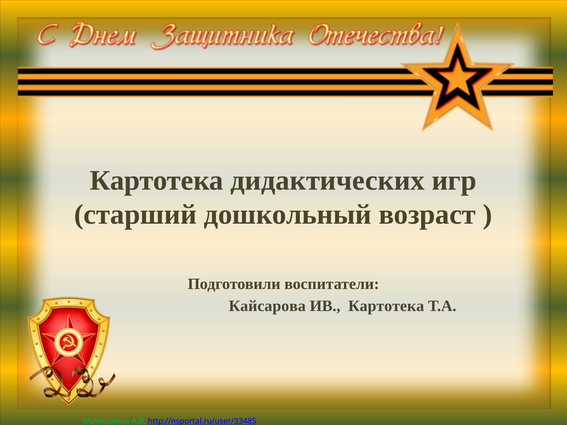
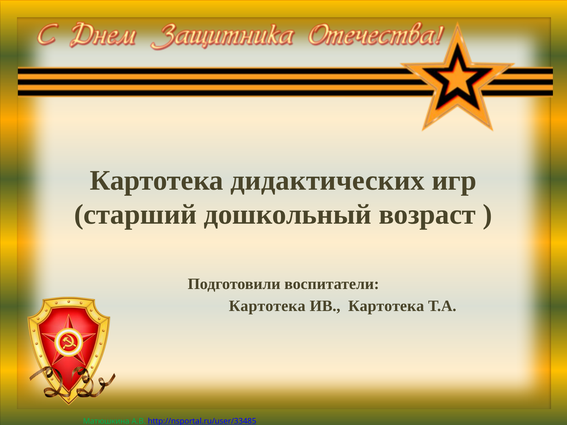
Кайсарова: Кайсарова -> Картотека (267, 306)
